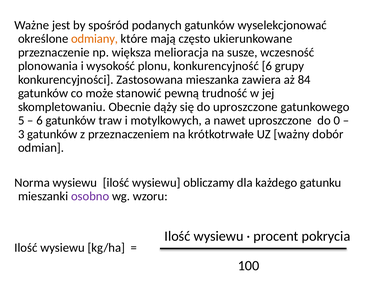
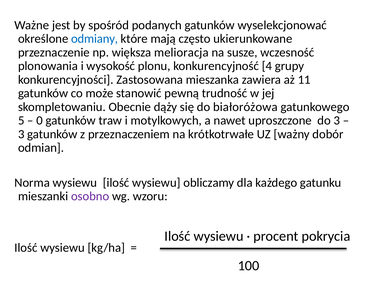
odmiany colour: orange -> blue (95, 39)
konkurencyjność 6: 6 -> 4 (267, 66)
84: 84 -> 11 (304, 80)
do uproszczone: uproszczone -> białoróżowa (245, 107)
6: 6 -> 0 (40, 121)
do 0: 0 -> 3 (337, 121)
